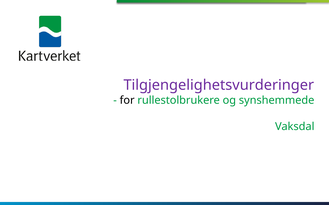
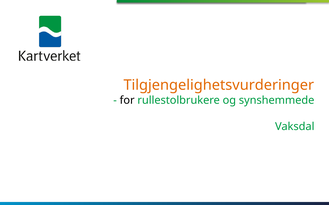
Tilgjengelighetsvurderinger colour: purple -> orange (219, 85)
